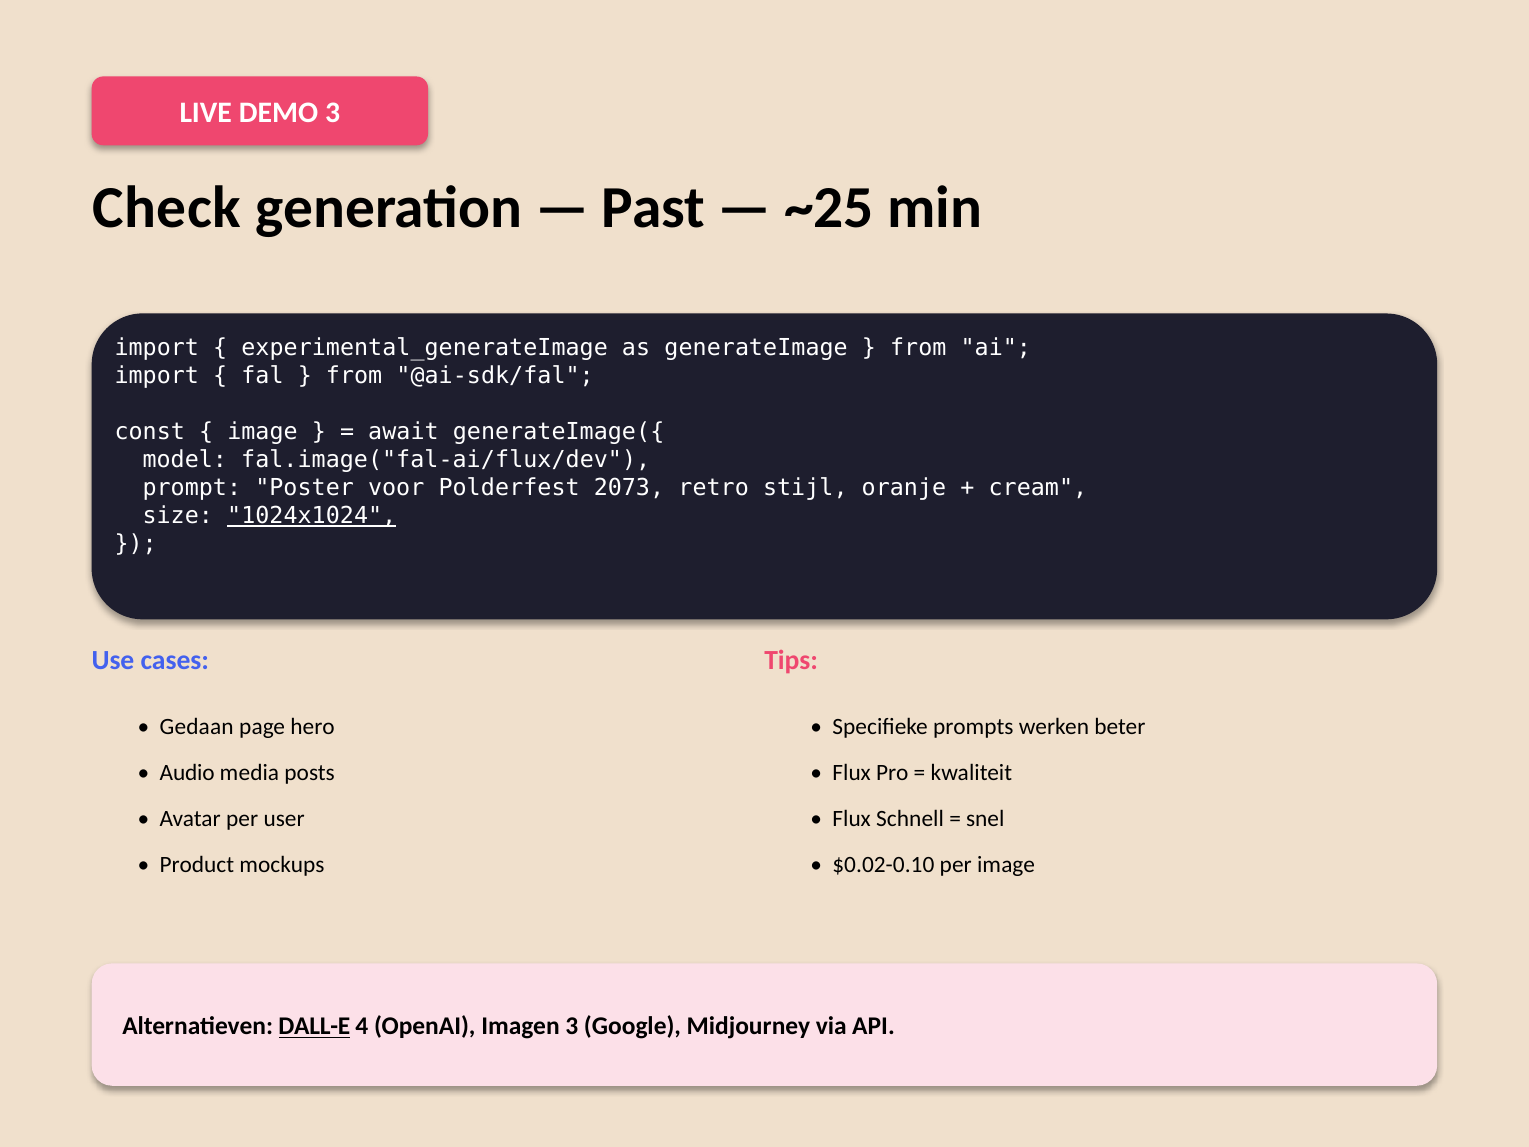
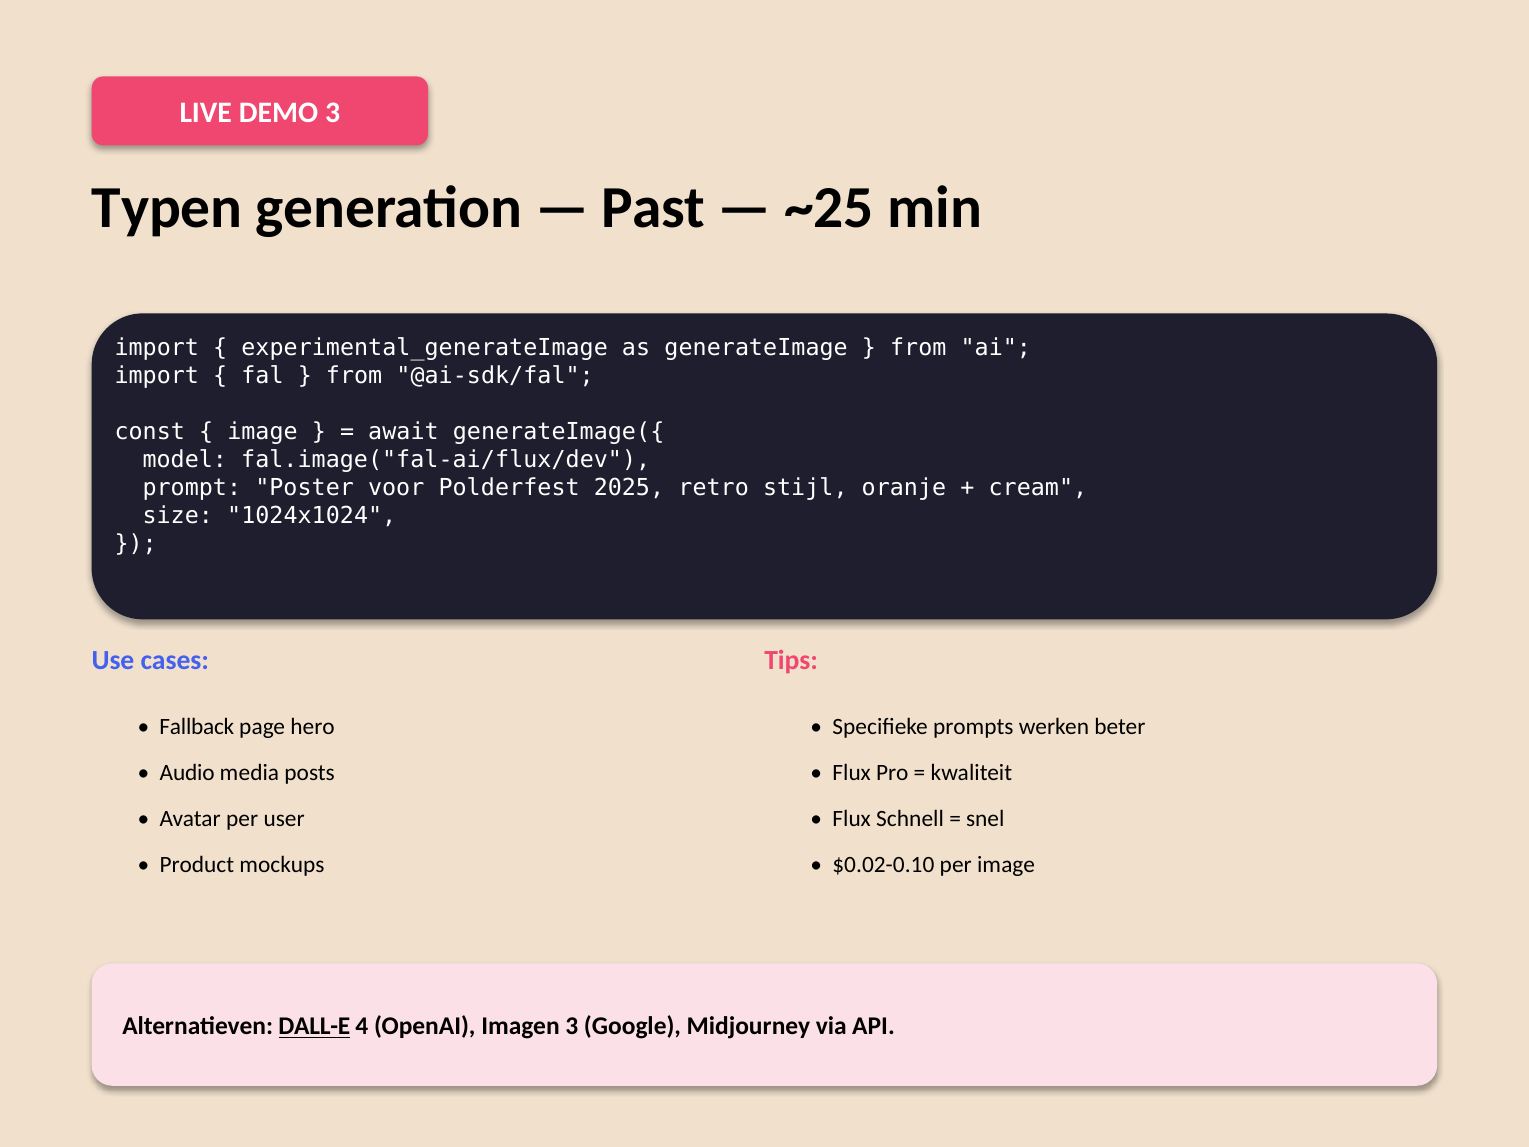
Check: Check -> Typen (167, 208)
2073: 2073 -> 2025 (629, 488)
1024x1024 underline: present -> none (312, 516)
Gedaan: Gedaan -> Fallback (197, 727)
